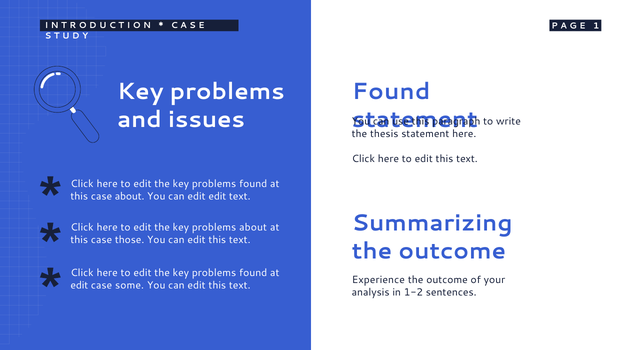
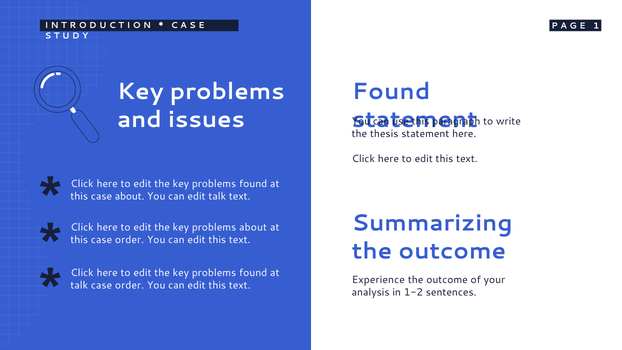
edit edit: edit -> talk (217, 196)
this case those: those -> order (130, 240)
edit: edit -> talk (79, 285)
some: some -> order (130, 285)
